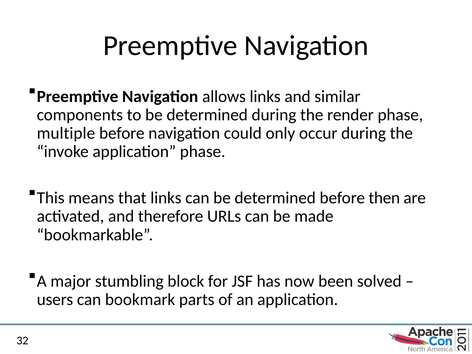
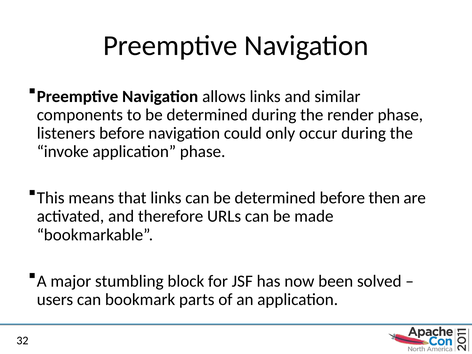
multiple: multiple -> listeners (66, 133)
